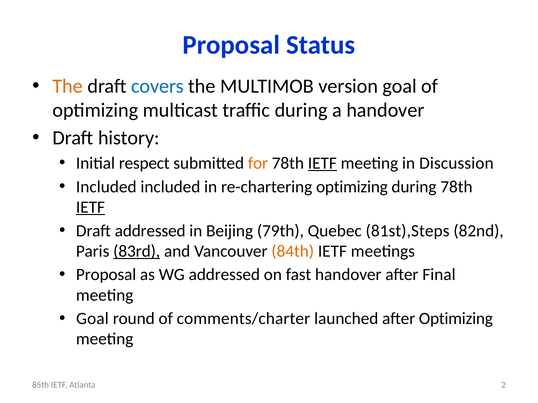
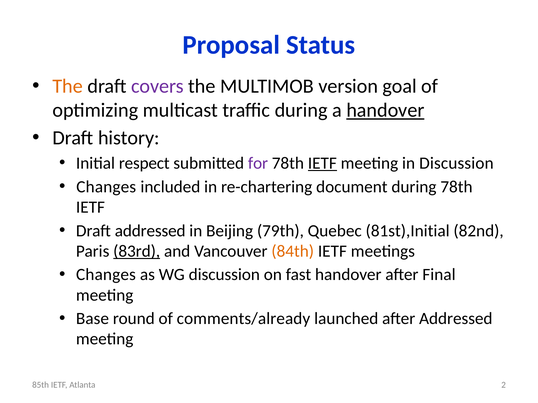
covers colour: blue -> purple (158, 86)
handover underline: none -> present (385, 110)
for colour: orange -> purple (258, 163)
Included: Included -> Changes (106, 187)
re-chartering optimizing: optimizing -> document (352, 187)
IETF underline: present -> none (90, 207)
81st),Steps: 81st),Steps -> 81st),Initial (408, 231)
Proposal: Proposal -> Changes (106, 275)
WG addressed: addressed -> discussion (224, 275)
Goal: Goal -> Base (92, 319)
comments/charter: comments/charter -> comments/already (243, 319)
after Optimizing: Optimizing -> Addressed (456, 319)
